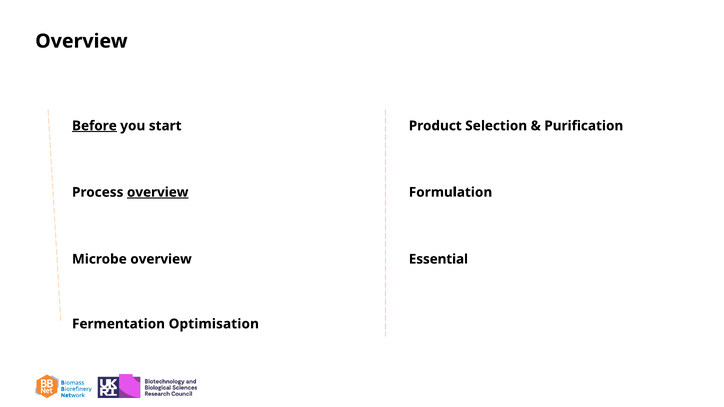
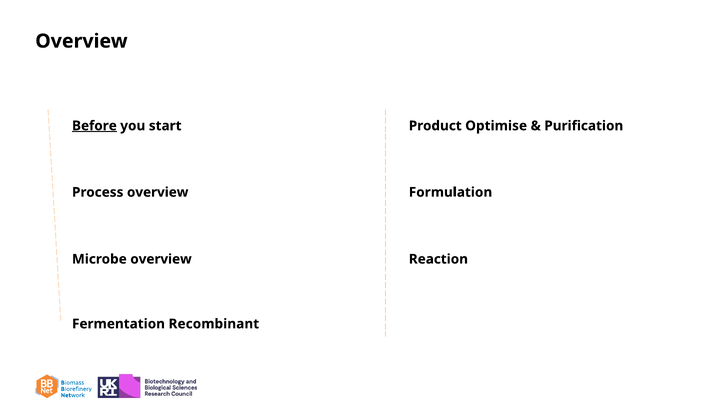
Selection: Selection -> Optimise (496, 126)
overview underline: present -> none (158, 192)
Essential: Essential -> Reaction (438, 259)
Optimisation: Optimisation -> Recombinant (214, 324)
